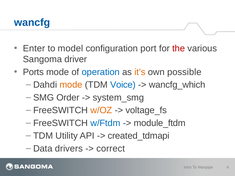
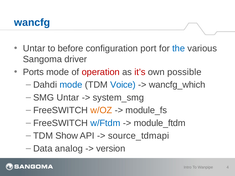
Enter: Enter -> Untar (34, 48)
model: model -> before (71, 48)
the colour: red -> blue (179, 48)
operation colour: blue -> red (101, 72)
it’s colour: orange -> red (140, 72)
mode colour: orange -> blue (71, 85)
SMG Order: Order -> Untar (68, 98)
voltage_fs: voltage_fs -> module_fs (146, 110)
Utility: Utility -> Show (67, 136)
created_tdmapi: created_tdmapi -> source_tdmapi (139, 136)
drivers: drivers -> analog (69, 149)
correct: correct -> version (111, 149)
